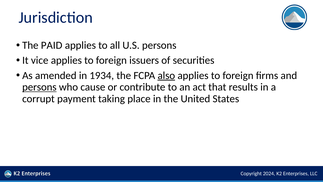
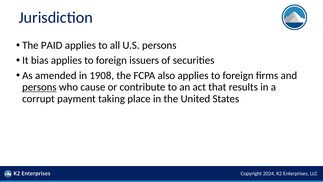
vice: vice -> bias (40, 60)
1934: 1934 -> 1908 (102, 75)
also underline: present -> none (166, 75)
